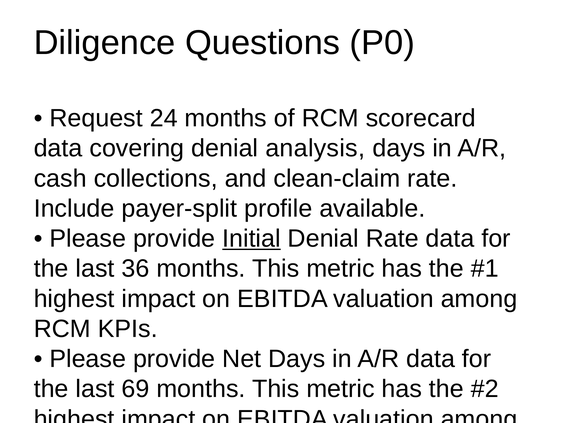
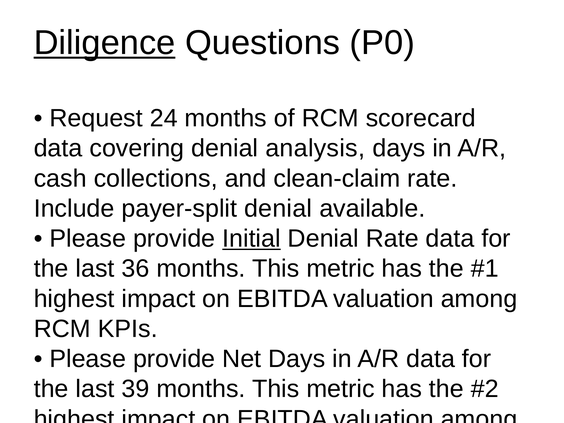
Diligence underline: none -> present (105, 43)
payer-split profile: profile -> denial (278, 209)
69: 69 -> 39 (135, 389)
